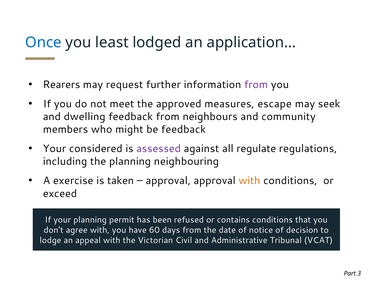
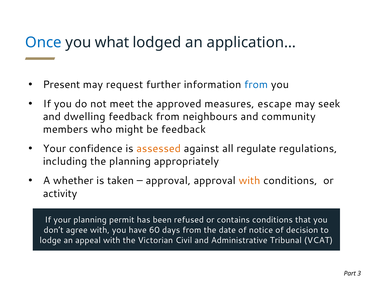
least: least -> what (112, 42)
Rearers: Rearers -> Present (61, 85)
from colour: purple -> blue (256, 85)
considered: considered -> confidence (96, 149)
assessed colour: purple -> orange (159, 149)
neighbouring: neighbouring -> appropriately (186, 161)
exercise: exercise -> whether (73, 181)
exceed: exceed -> activity (60, 193)
